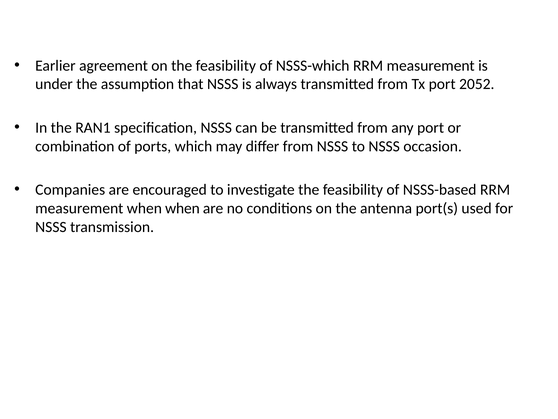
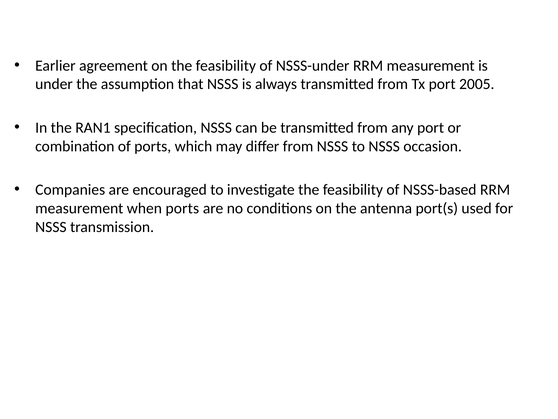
NSSS-which: NSSS-which -> NSSS-under (313, 65)
2052: 2052 -> 2005 (477, 84)
when when: when -> ports (182, 208)
